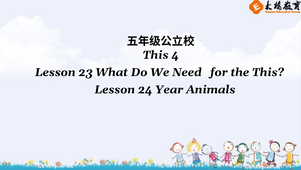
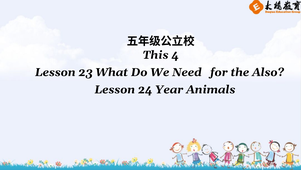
the This: This -> Also (268, 72)
